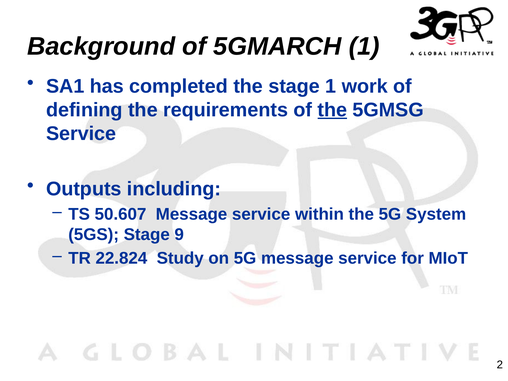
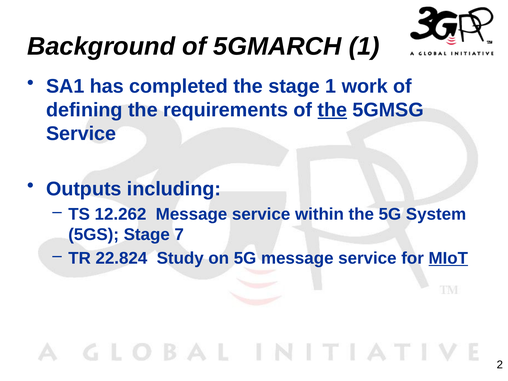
50.607: 50.607 -> 12.262 (120, 214)
9: 9 -> 7 (179, 235)
MIoT underline: none -> present (448, 258)
